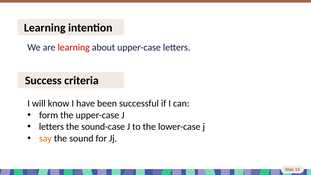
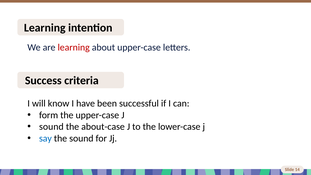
letters: letters -> sound (51, 127)
sound-case: sound-case -> about-case (103, 127)
say colour: orange -> blue (45, 138)
